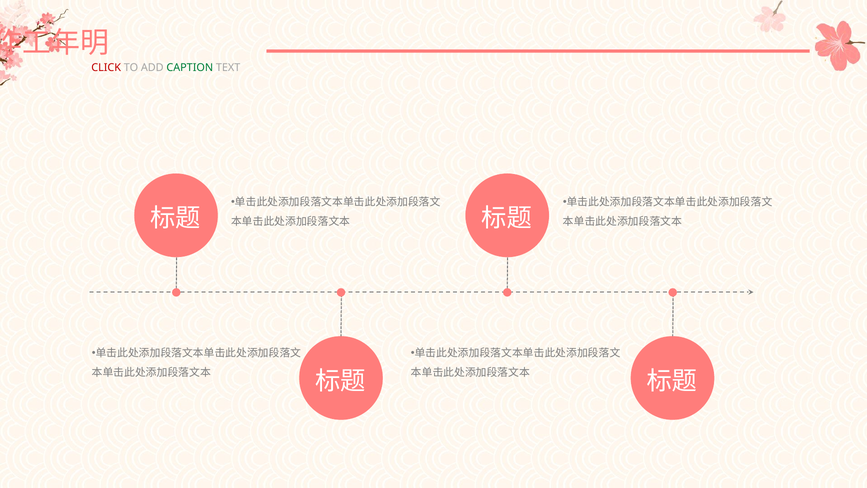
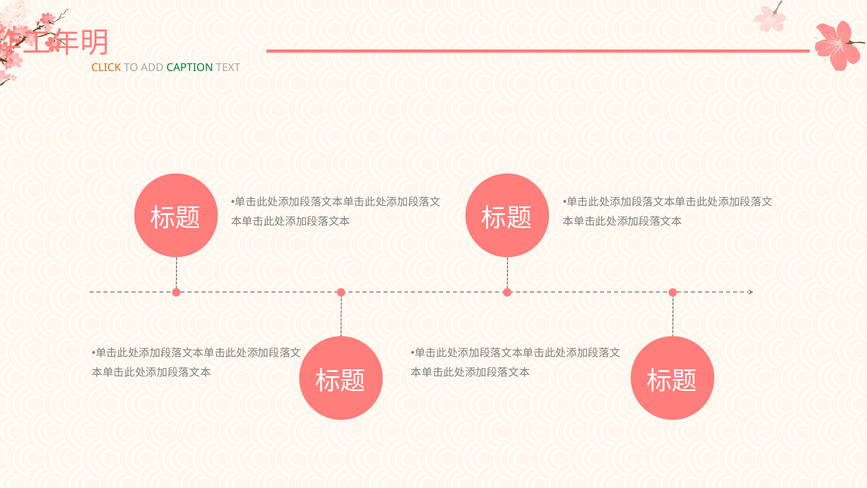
CLICK colour: red -> orange (106, 68)
